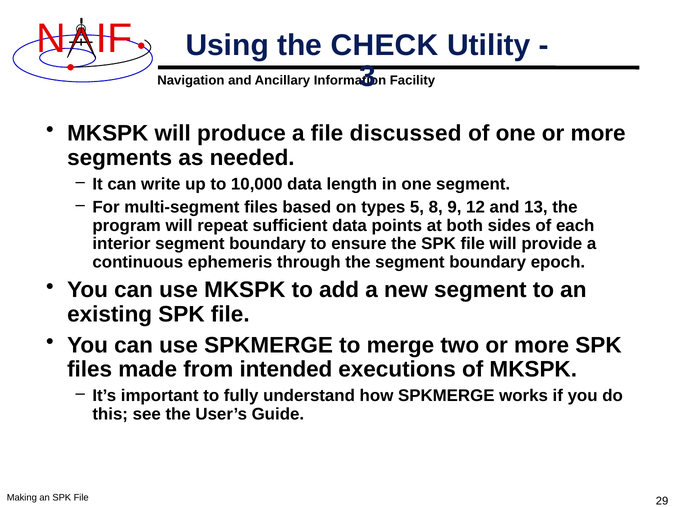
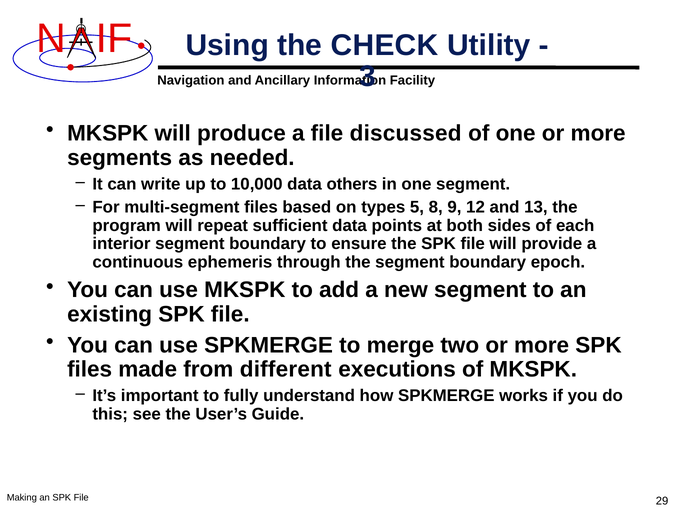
length: length -> others (352, 184)
intended: intended -> different (286, 370)
